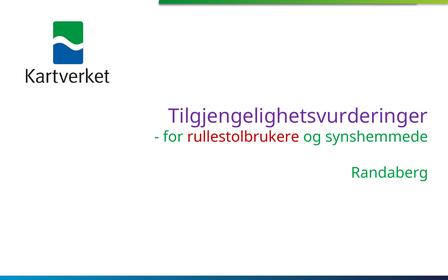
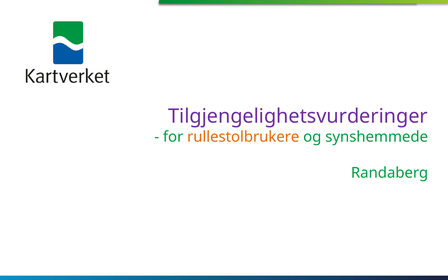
rullestolbrukere colour: red -> orange (243, 137)
